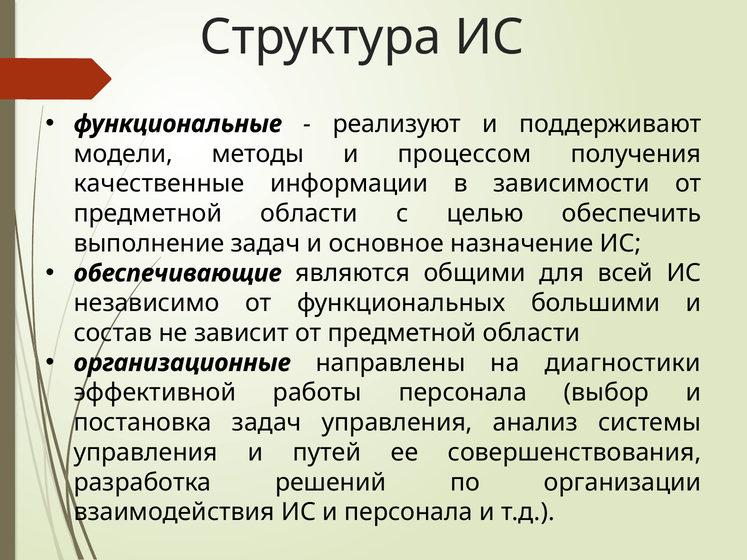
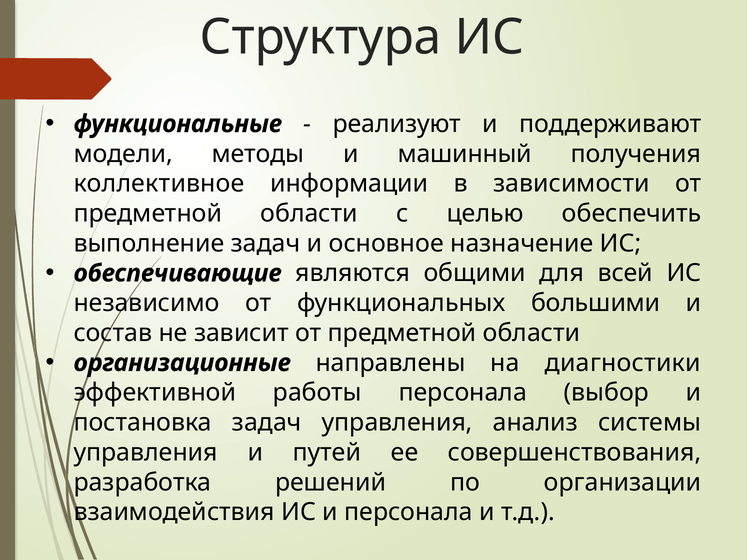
процессом: процессом -> машинный (465, 154)
качественные: качественные -> коллективное (159, 184)
